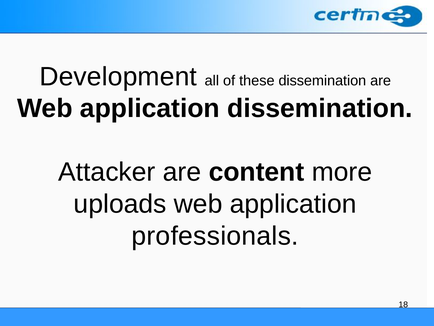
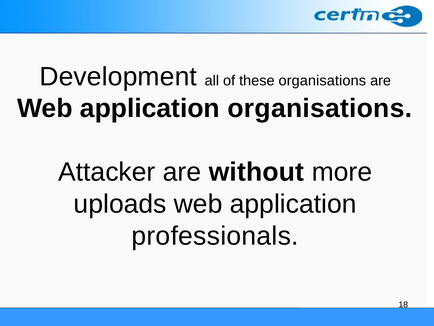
these dissemination: dissemination -> organisations (322, 80)
application dissemination: dissemination -> organisations (320, 108)
content: content -> without (256, 172)
